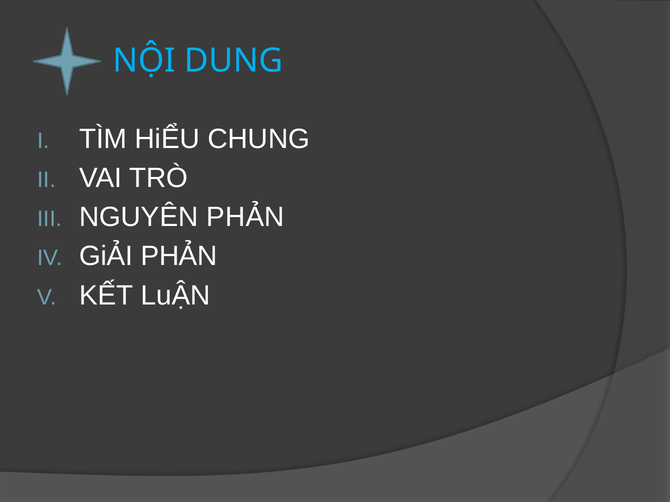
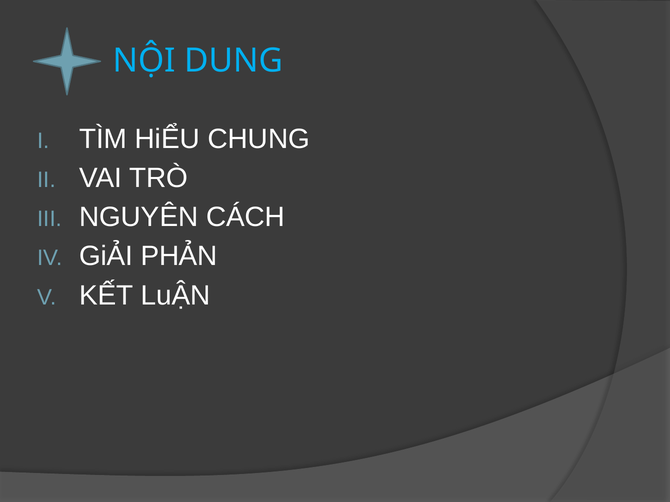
NGUYÊN PHẢN: PHẢN -> CÁCH (246, 217)
